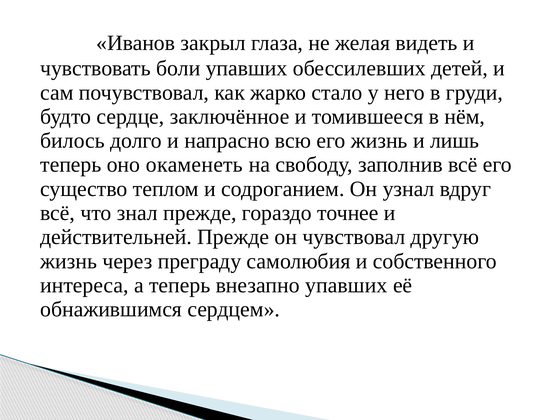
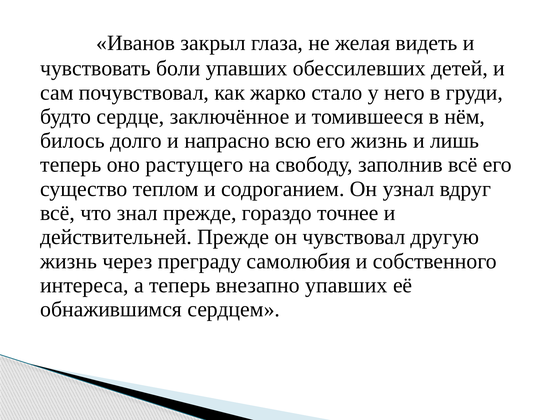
окаменеть: окаменеть -> растущего (194, 165)
